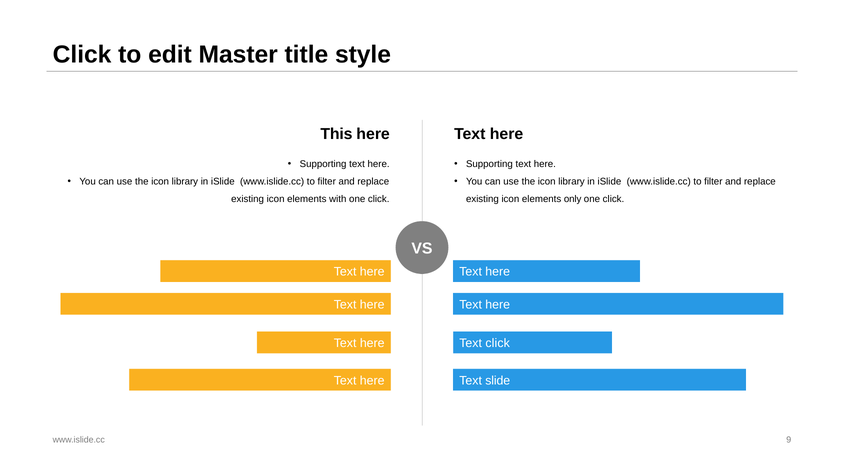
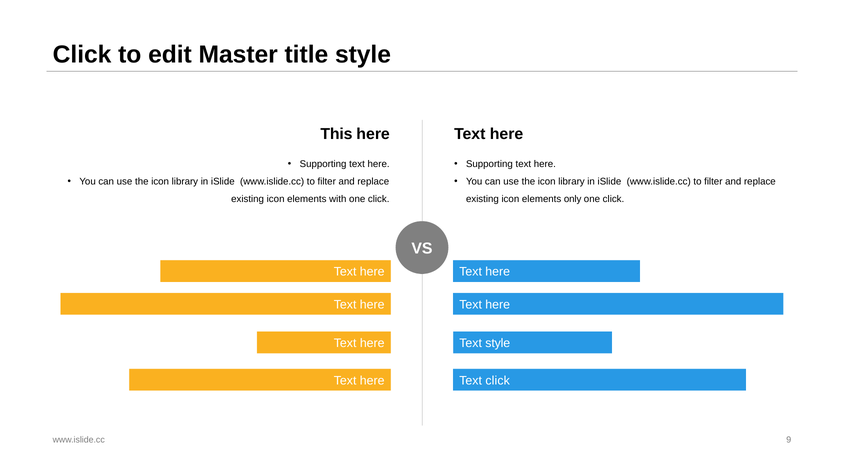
Text click: click -> style (498, 343)
Text slide: slide -> click (498, 380)
